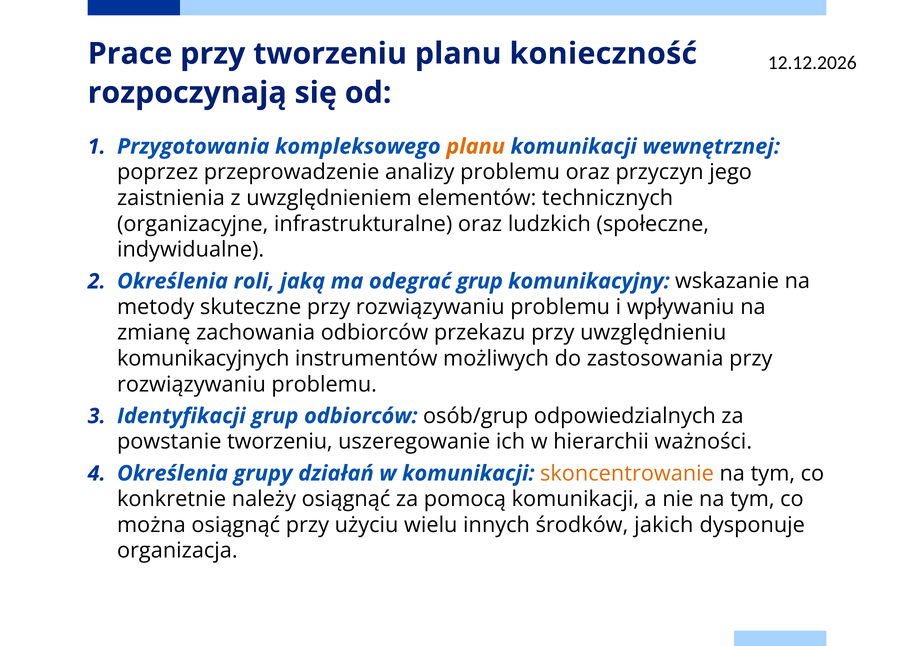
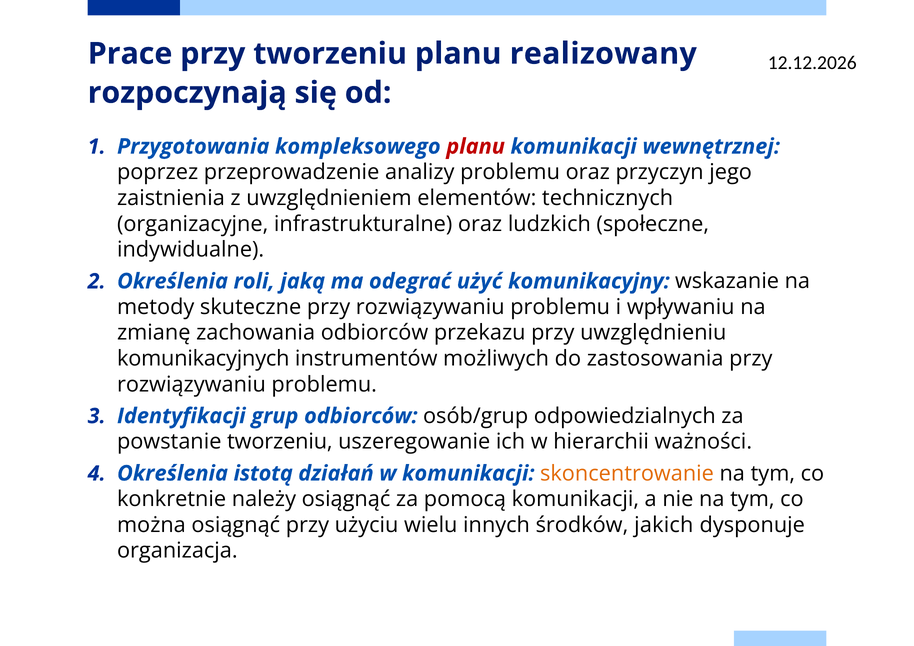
konieczność: konieczność -> realizowany (603, 54)
planu colour: orange -> red (476, 147)
odegrać grup: grup -> użyć (480, 281)
grupy: grupy -> istotą (263, 474)
